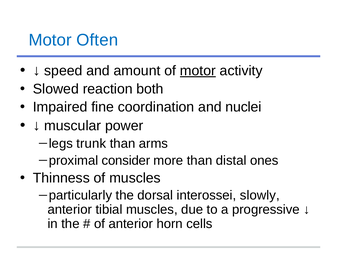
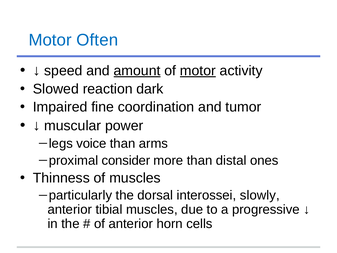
amount underline: none -> present (137, 71)
both: both -> dark (150, 89)
nuclei: nuclei -> tumor (243, 107)
trunk: trunk -> voice (91, 143)
